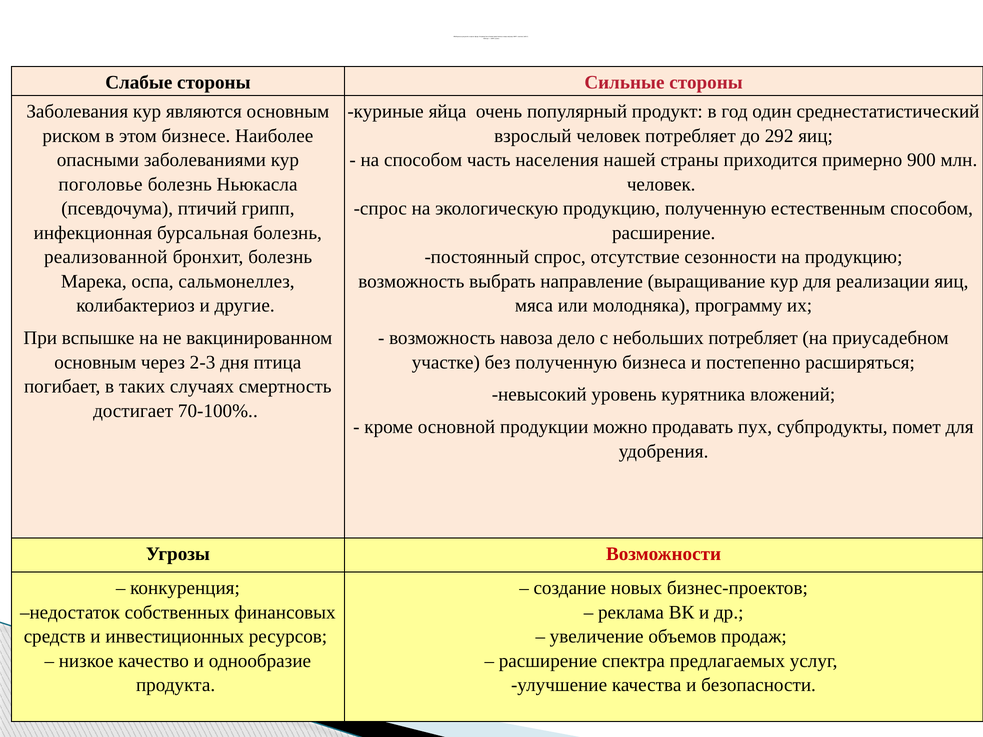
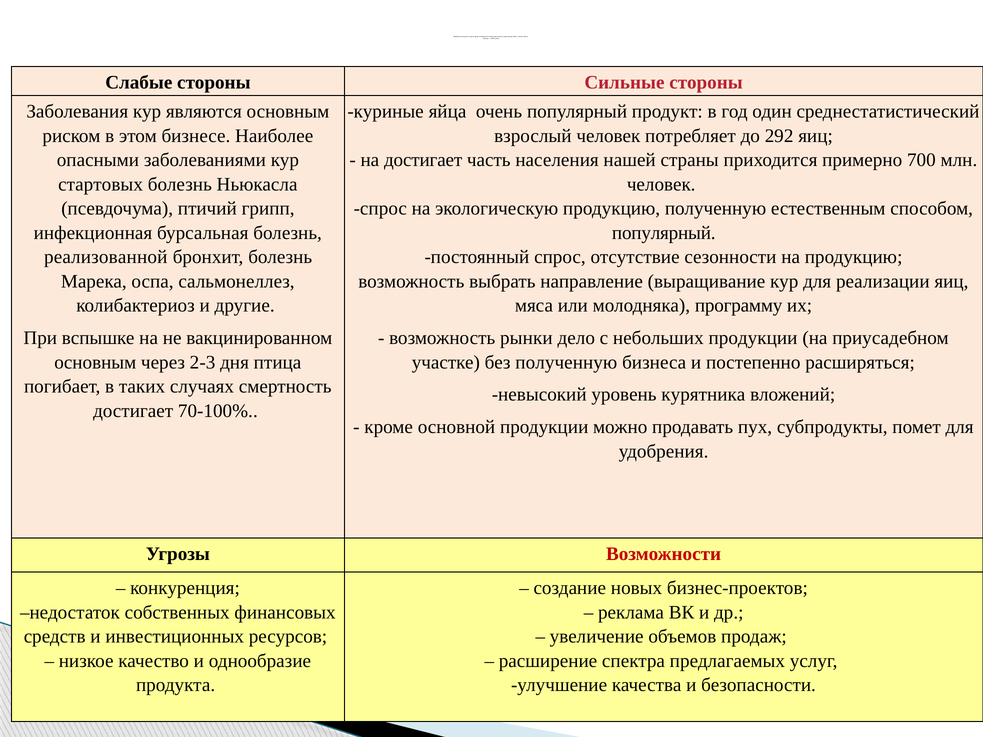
на способом: способом -> достигает (423, 160)
900: 900 -> 700 (921, 160)
поголовье: поголовье -> стартовых (101, 184)
расширение: расширение -> популярный (664, 233)
навоза: навоза -> рынки (526, 338)
небольших потребляет: потребляет -> продукции (753, 338)
